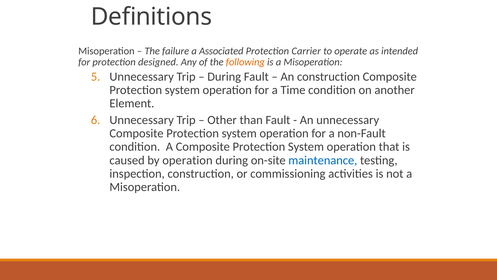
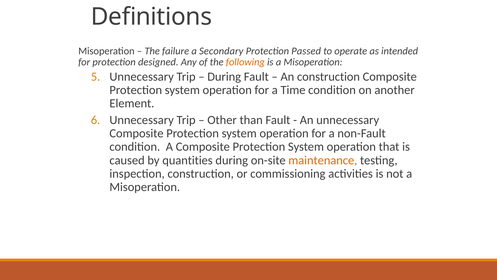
Associated: Associated -> Secondary (221, 51)
Carrier: Carrier -> Passed (306, 51)
by operation: operation -> quantities (188, 160)
maintenance colour: blue -> orange (323, 160)
